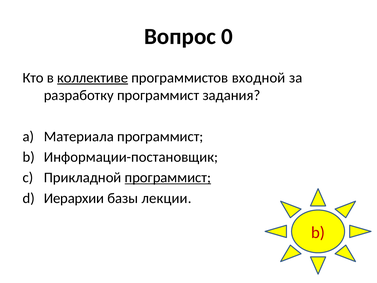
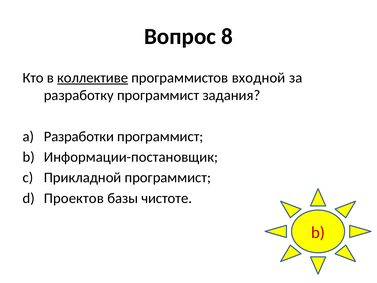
0: 0 -> 8 (227, 36)
Материала: Материала -> Разработки (79, 136)
программист underline: present -> none (168, 177)
Иерархии: Иерархии -> Проектов (74, 198)
лекции: лекции -> чистоте (167, 198)
